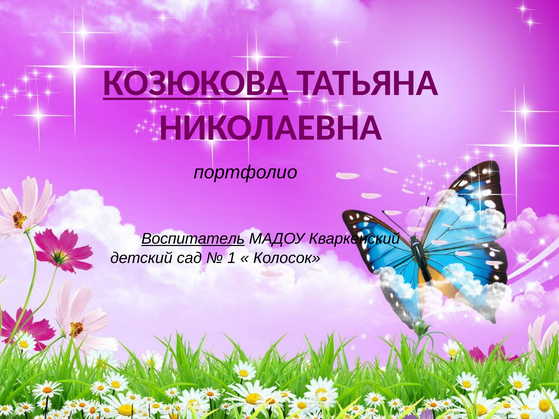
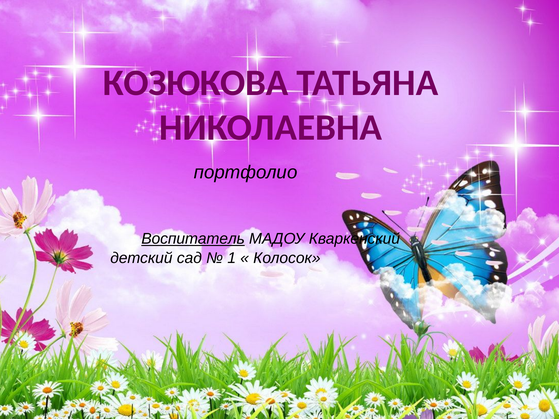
КОЗЮКОВА underline: present -> none (196, 83)
